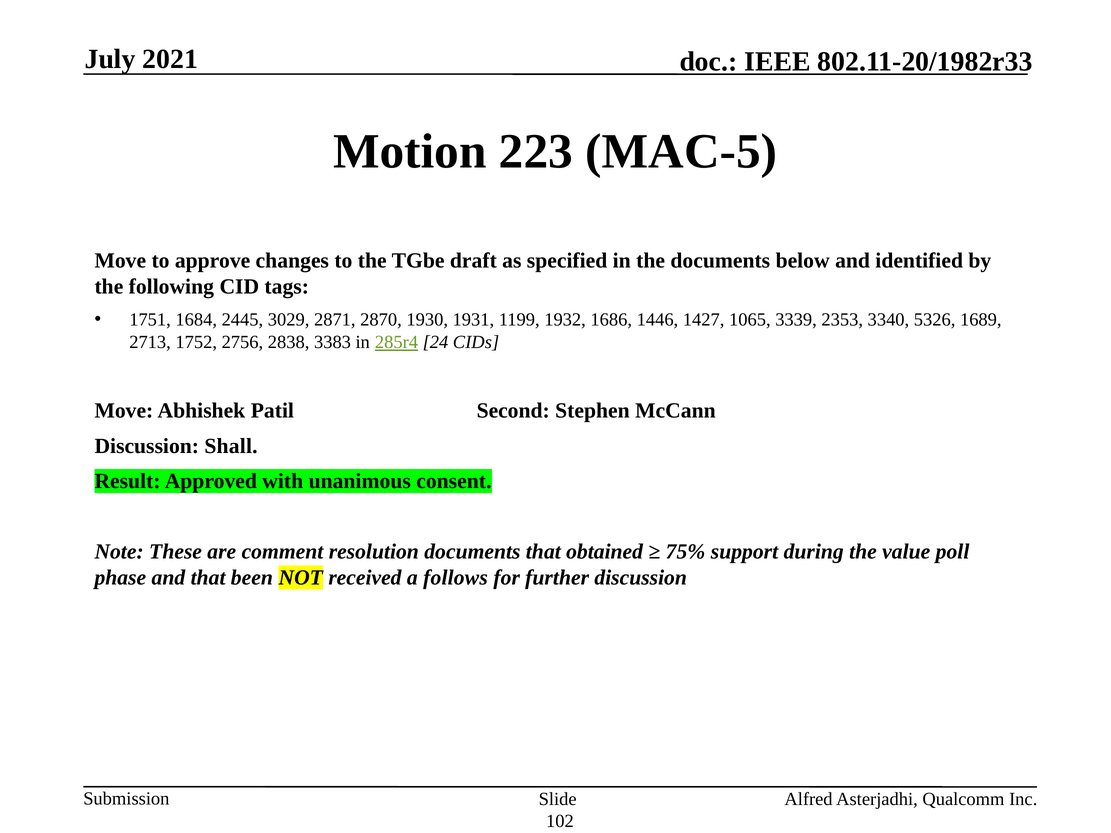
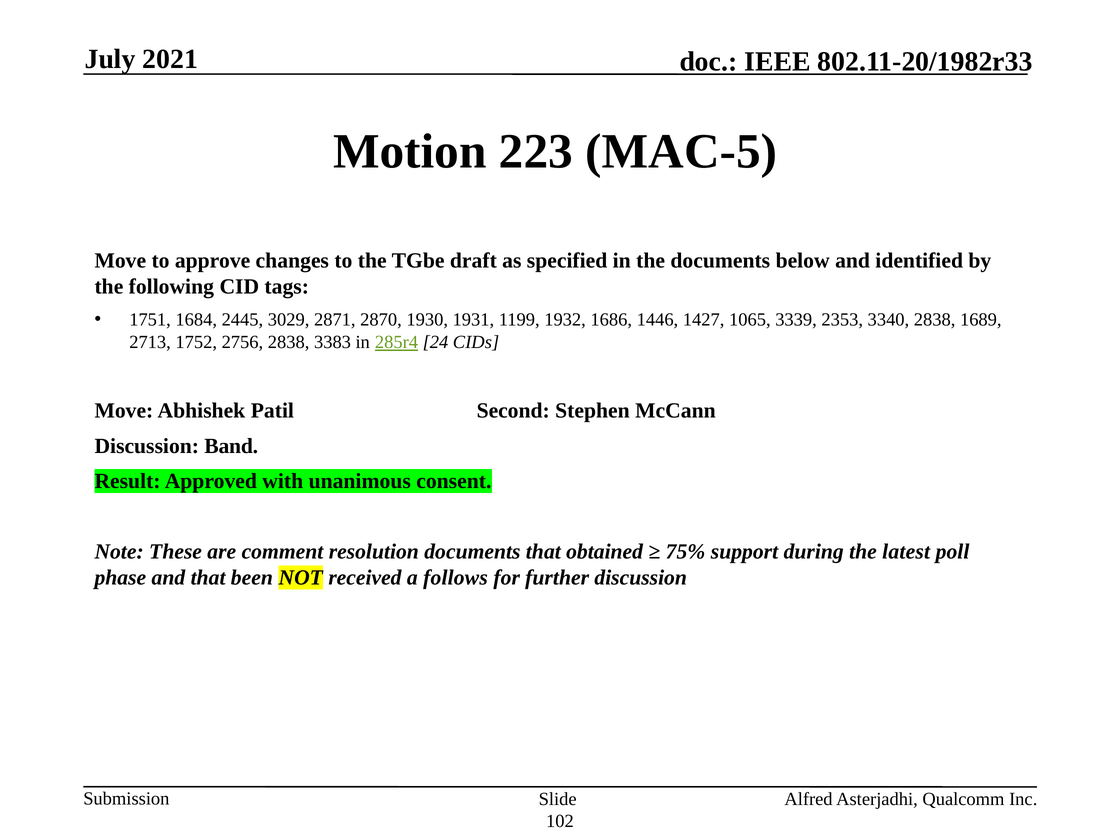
3340 5326: 5326 -> 2838 (935, 320)
Shall: Shall -> Band (231, 446)
value: value -> latest (906, 552)
